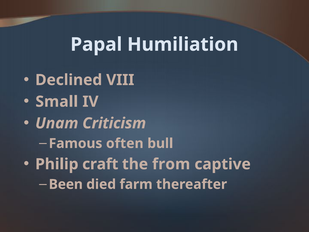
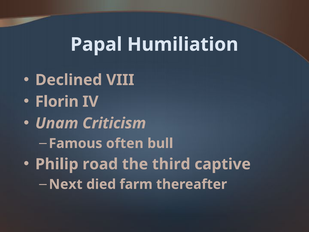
Small: Small -> Florin (57, 102)
craft: craft -> road (100, 164)
from: from -> third (171, 164)
Been: Been -> Next (66, 184)
